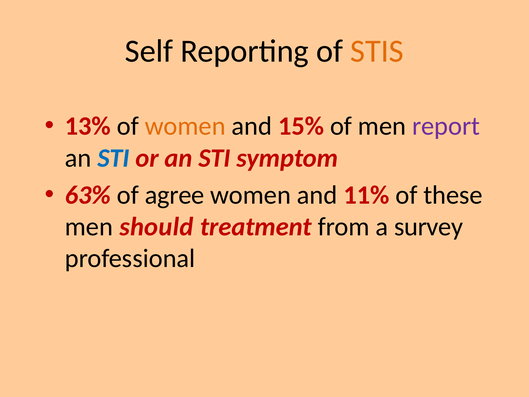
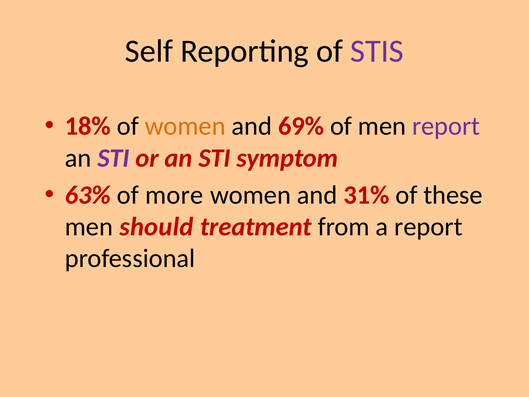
STIS colour: orange -> purple (377, 51)
13%: 13% -> 18% (88, 126)
15%: 15% -> 69% (301, 126)
STI colour: blue -> purple (113, 158)
agree: agree -> more (174, 195)
11%: 11% -> 31% (366, 195)
a survey: survey -> report (428, 227)
